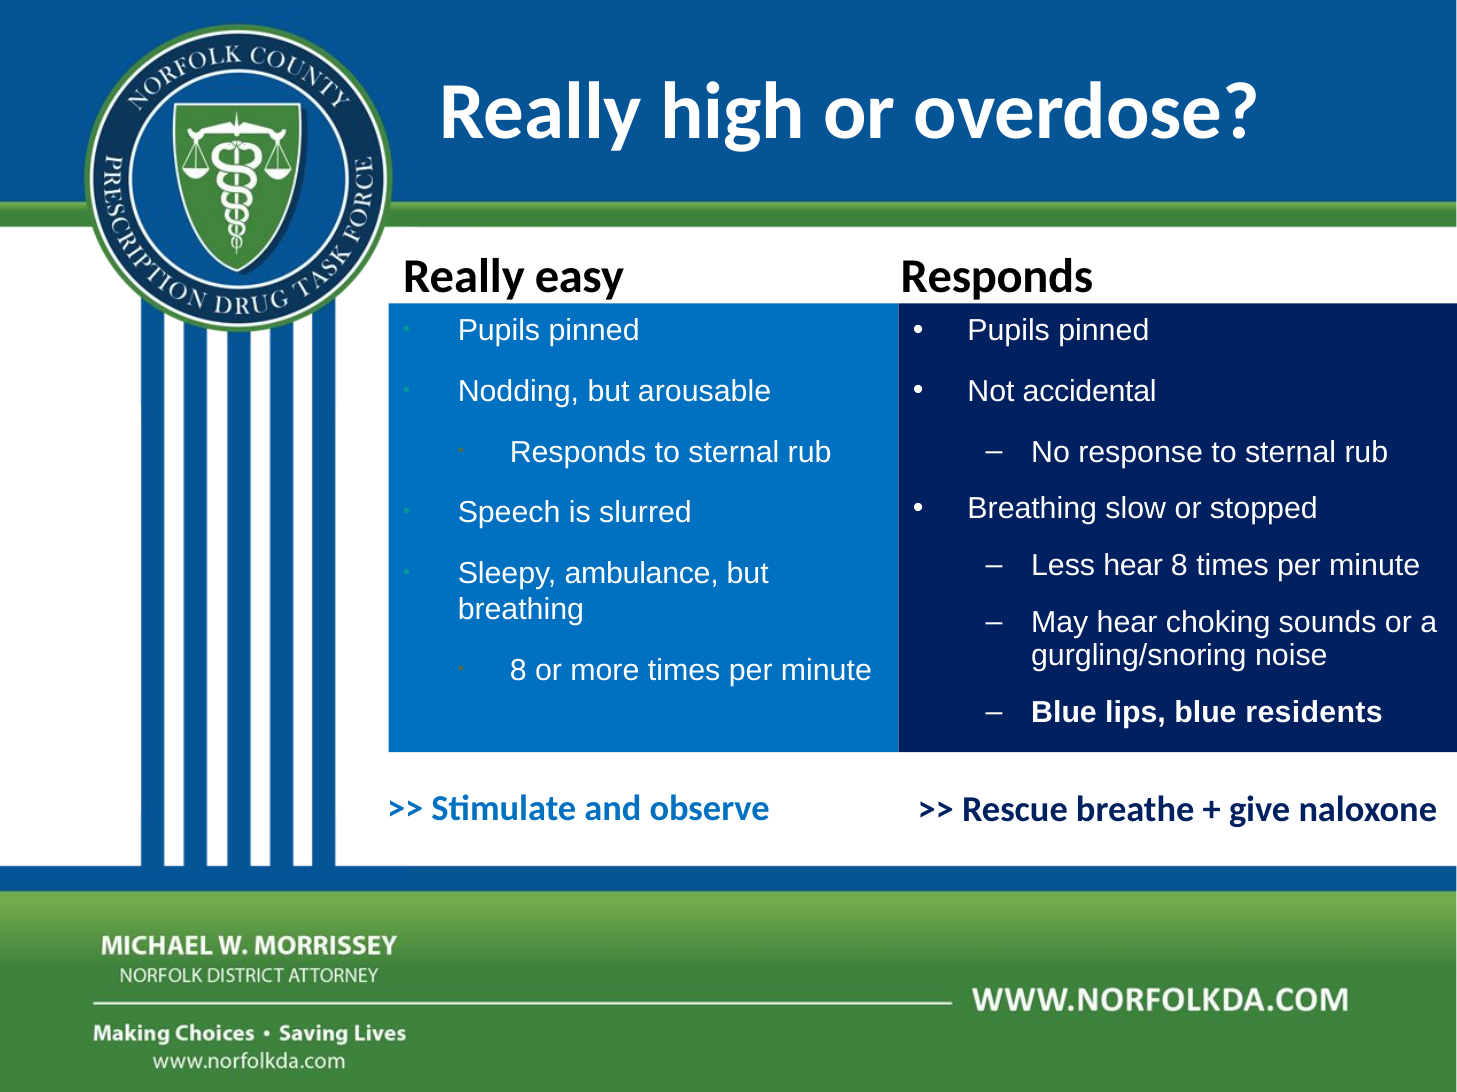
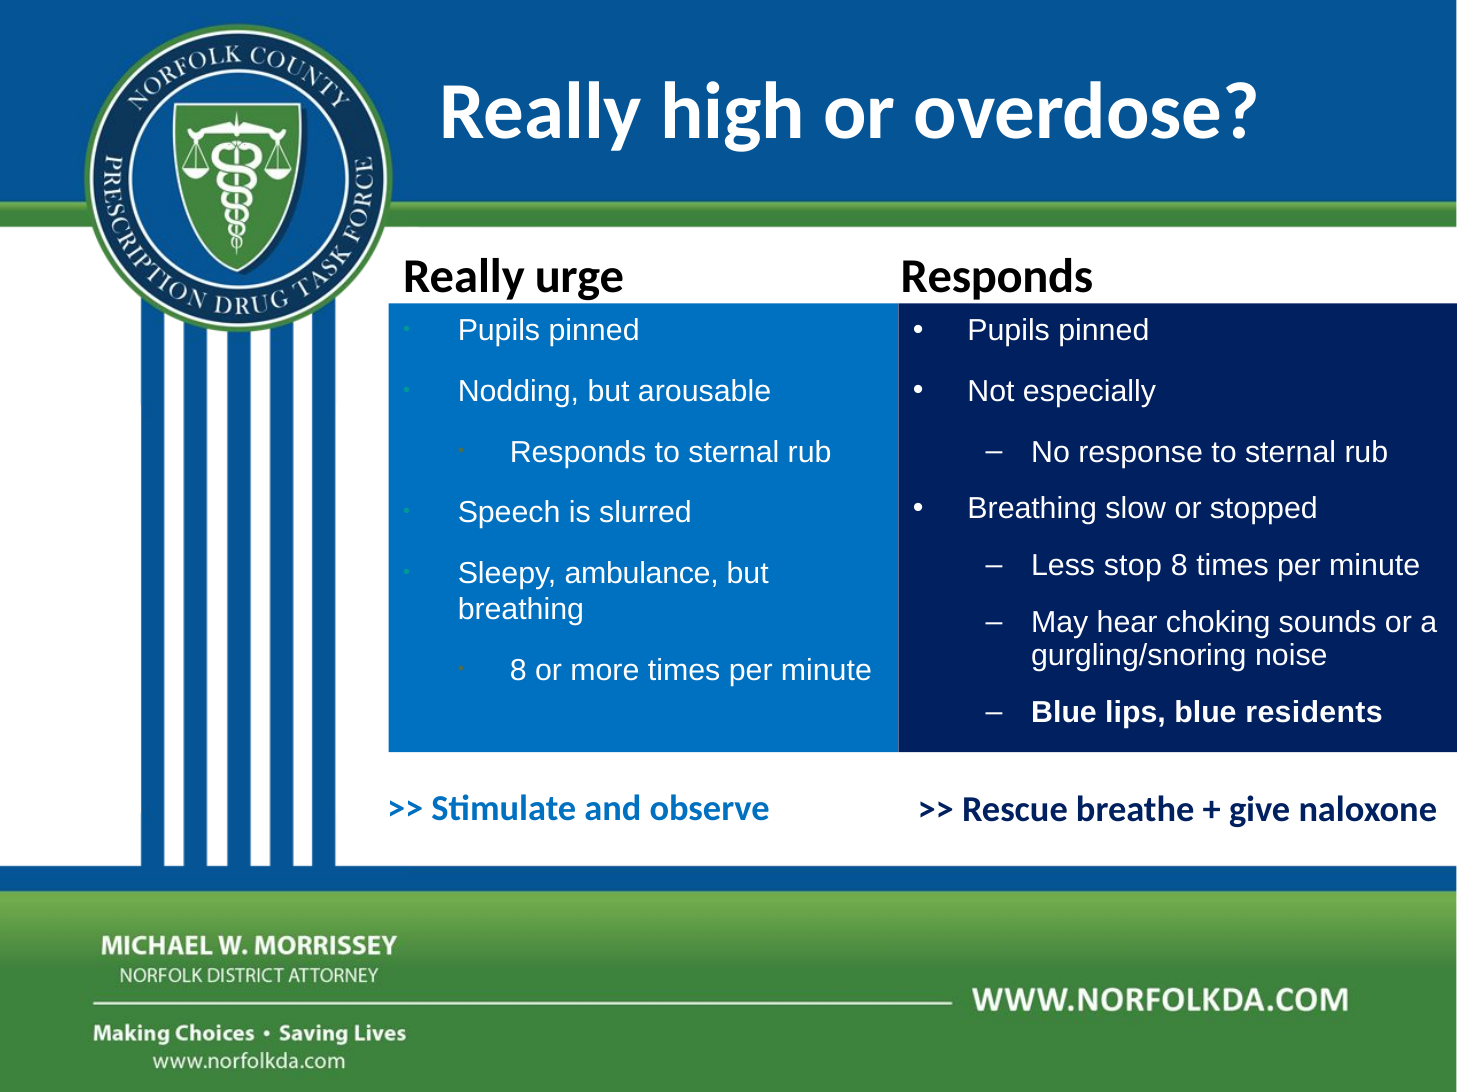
easy: easy -> urge (580, 277)
accidental: accidental -> especially (1090, 392)
Less hear: hear -> stop (1133, 566)
